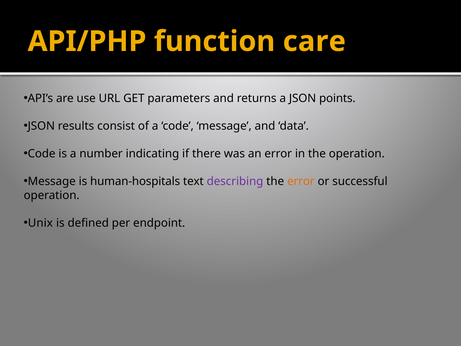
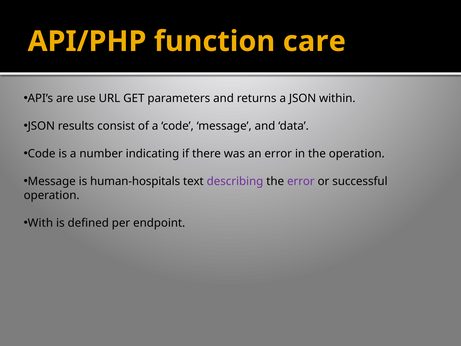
points: points -> within (337, 98)
error colour: orange -> purple (301, 181)
Unix: Unix -> With (40, 223)
